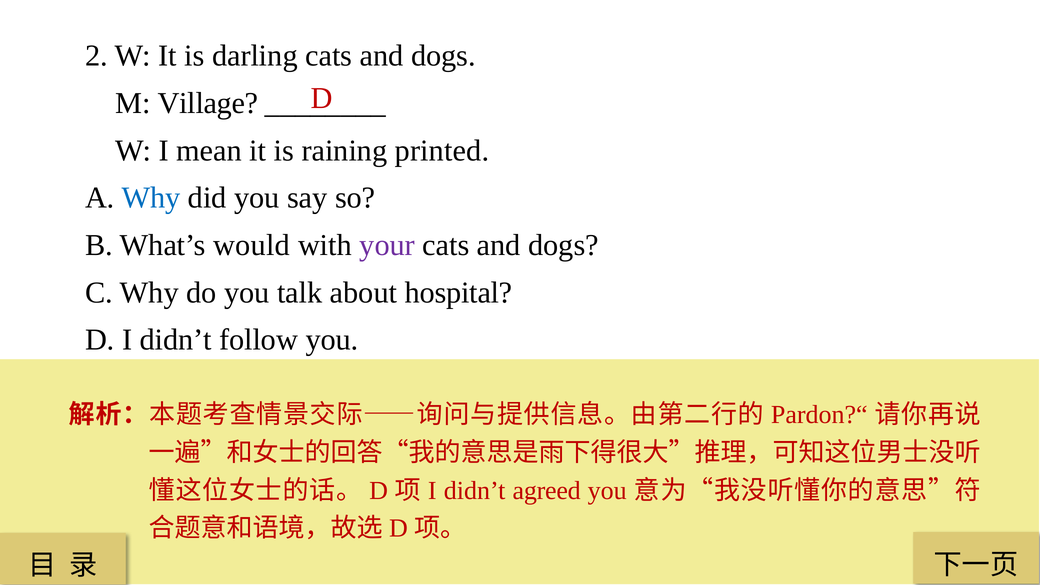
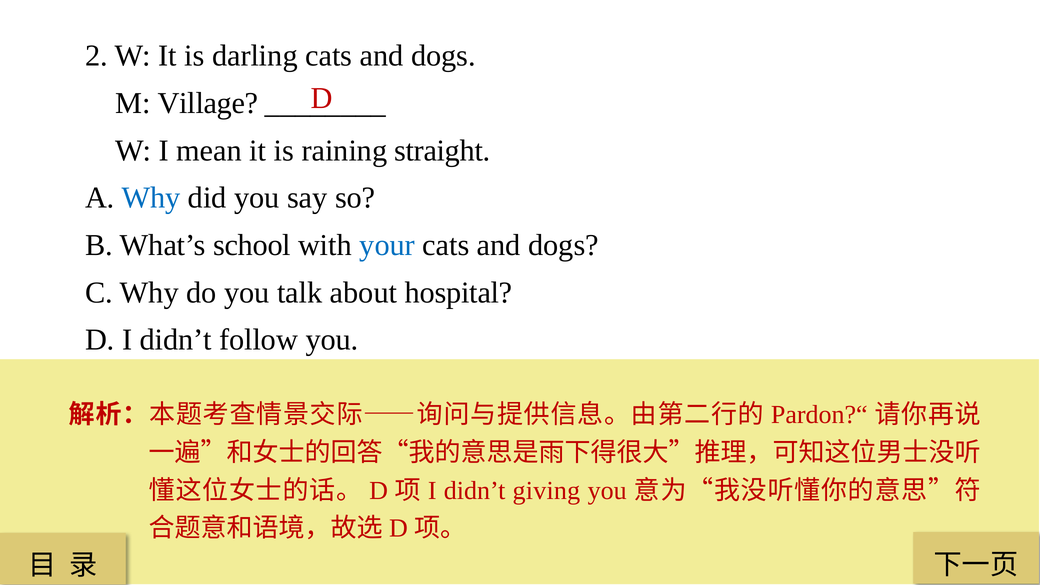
printed: printed -> straight (442, 151)
would: would -> school (252, 245)
your colour: purple -> blue (387, 245)
agreed: agreed -> giving (546, 490)
